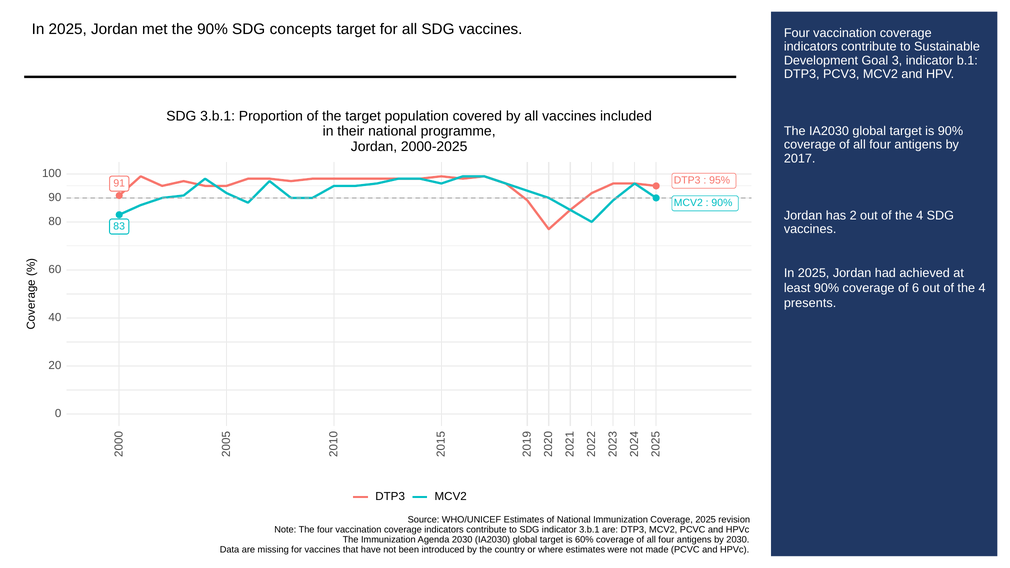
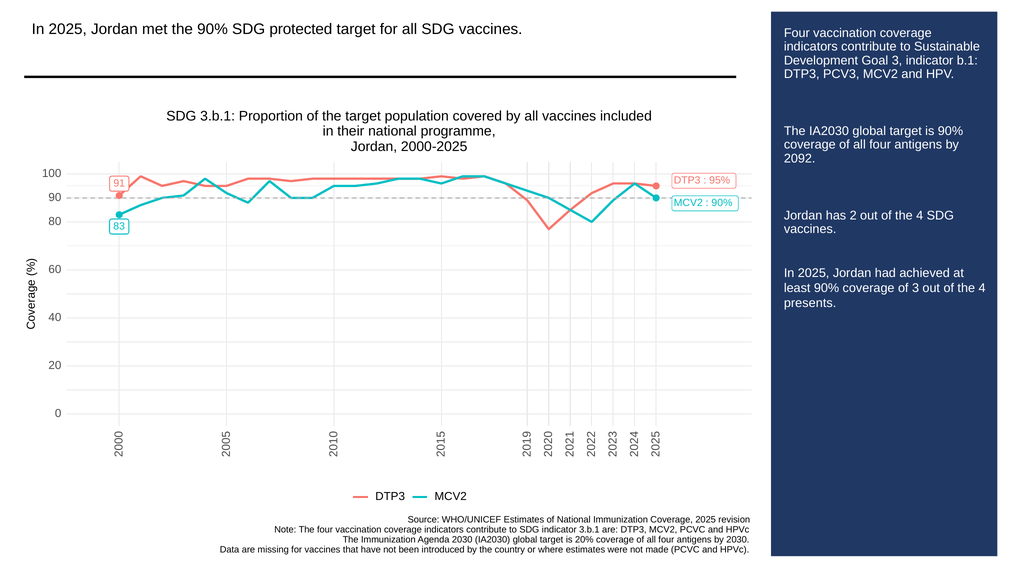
concepts: concepts -> protected (301, 29)
2017: 2017 -> 2092 (800, 158)
of 6: 6 -> 3 (916, 288)
60%: 60% -> 20% (584, 540)
